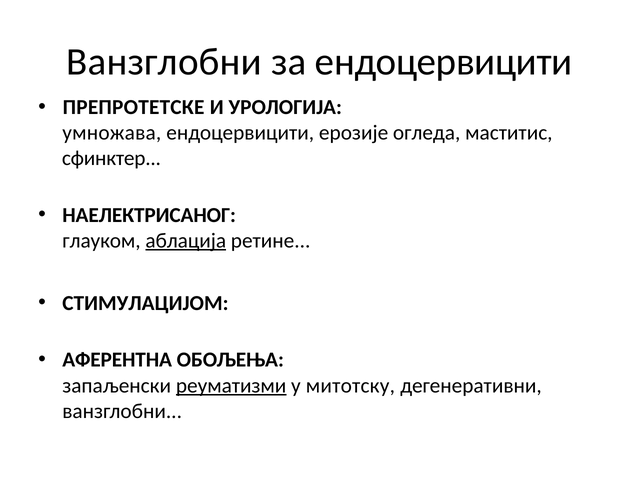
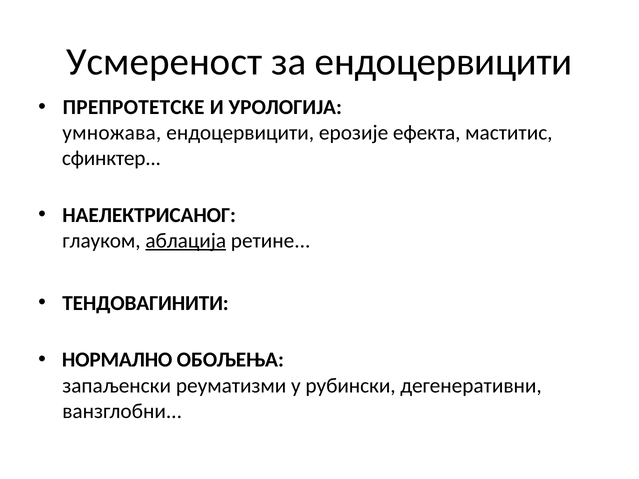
Ванзглобни: Ванзглобни -> Усмереност (164, 62)
огледа: огледа -> ефекта (427, 133)
СТИМУЛАЦИЈОМ: СТИМУЛАЦИЈОМ -> ТЕНДОВАГИНИТИ (146, 303)
АФЕРЕНТНА: АФЕРЕНТНА -> НОРМАЛНО (117, 360)
реуматизми underline: present -> none (231, 386)
митотску: митотску -> рубински (351, 386)
